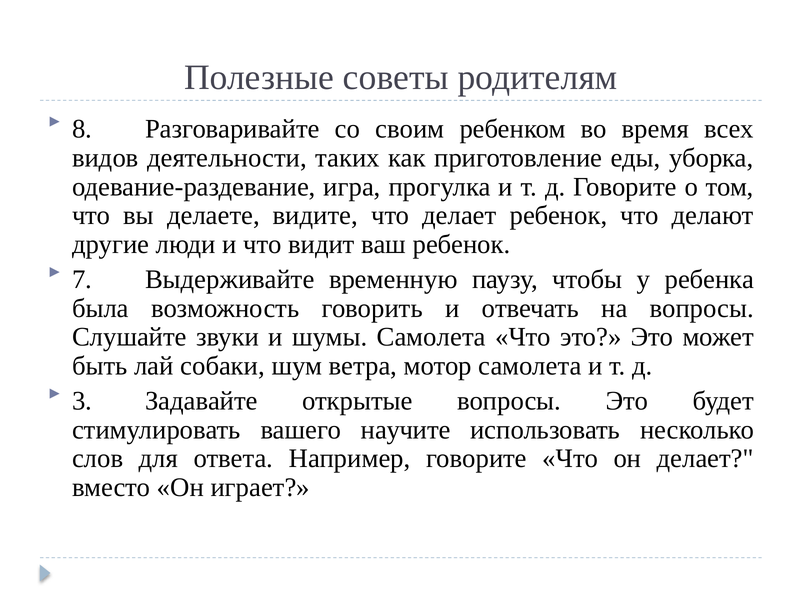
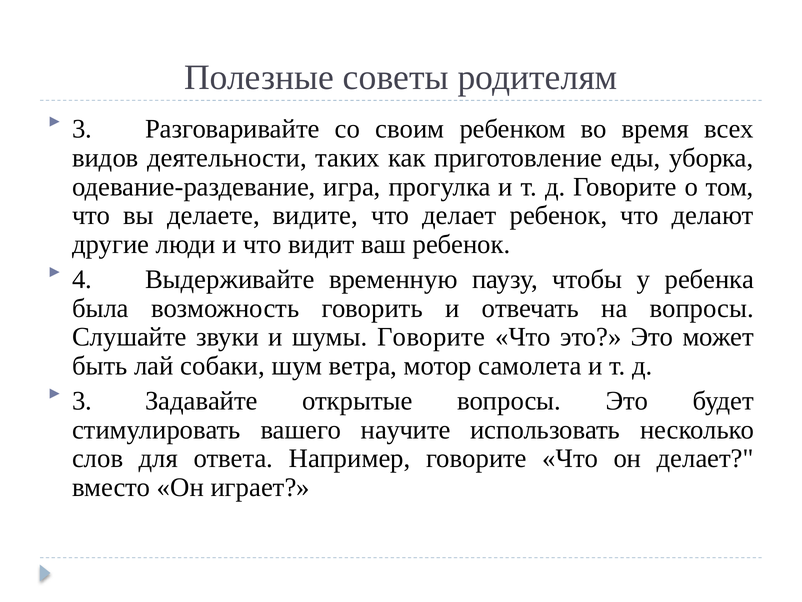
8: 8 -> 3 (82, 129)
7: 7 -> 4 (82, 279)
шумы Самолета: Самолета -> Говорите (431, 337)
